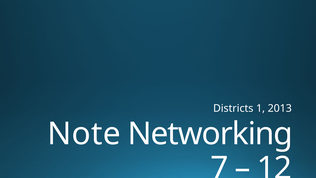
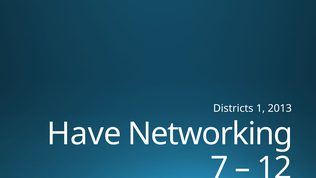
Note: Note -> Have (84, 134)
